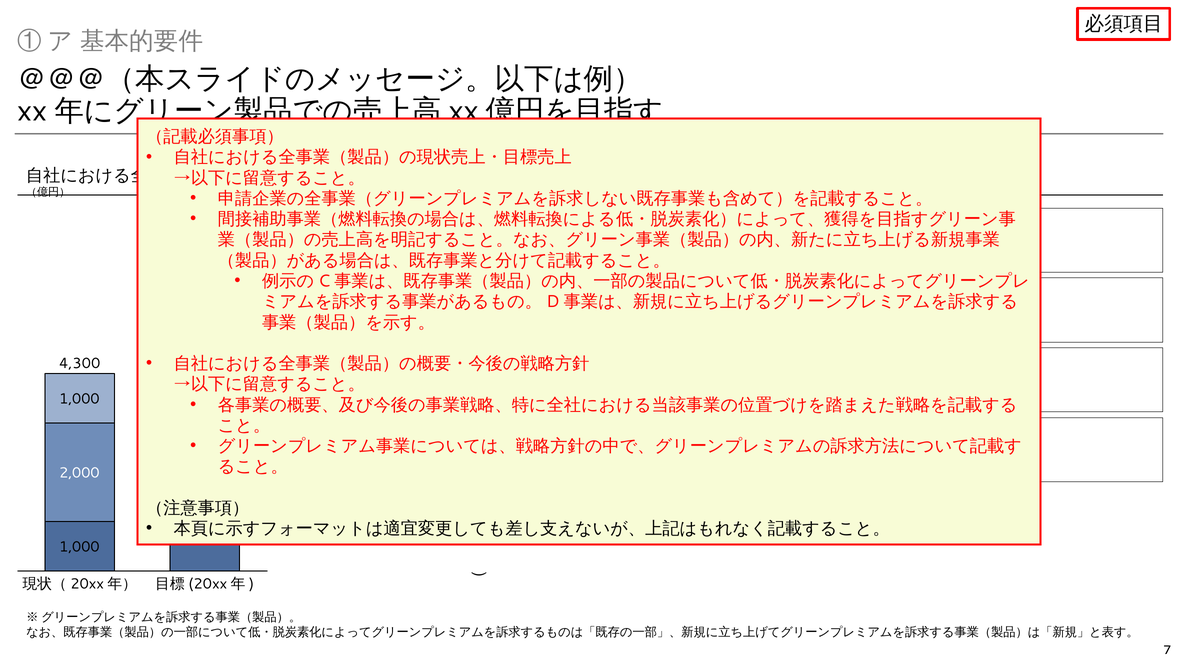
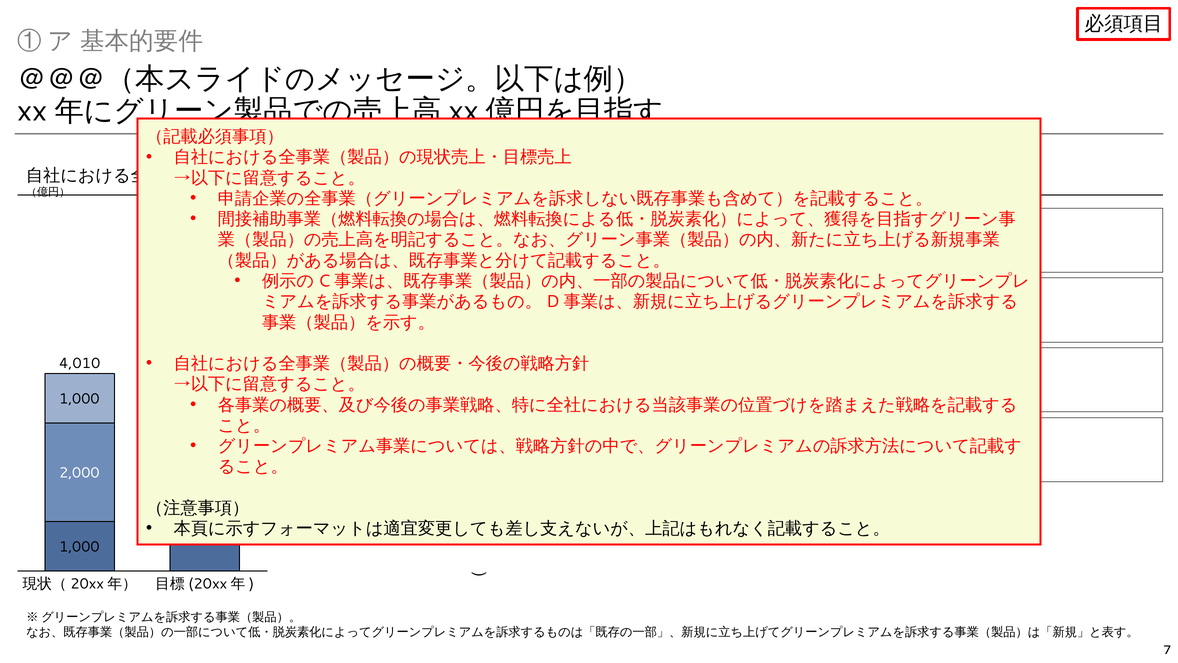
4,300: 4,300 -> 4,010 (80, 363)
